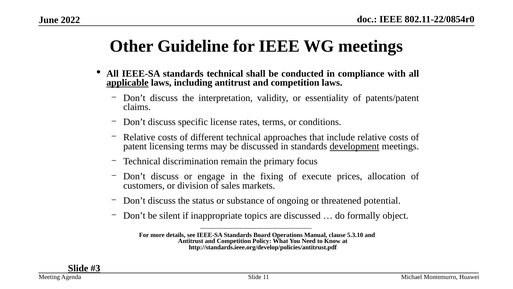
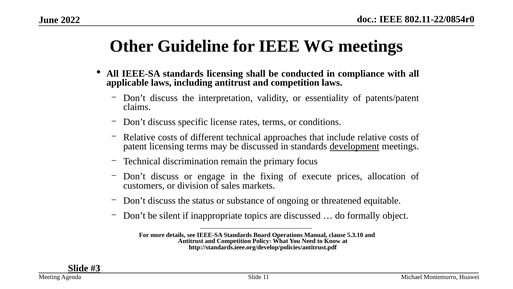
standards technical: technical -> licensing (225, 73)
applicable underline: present -> none (127, 83)
potential: potential -> equitable (382, 200)
